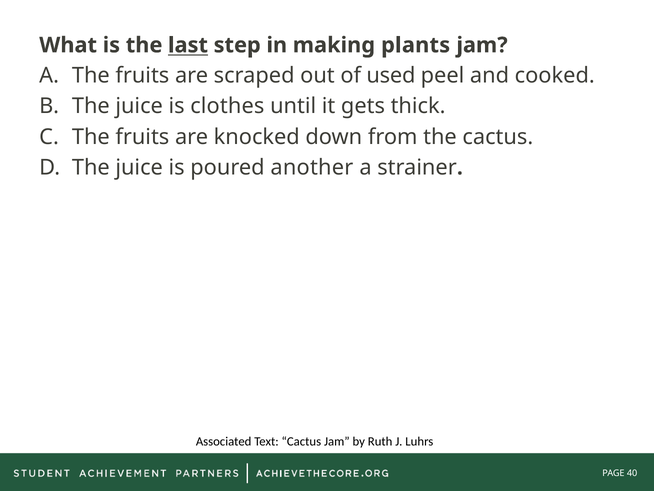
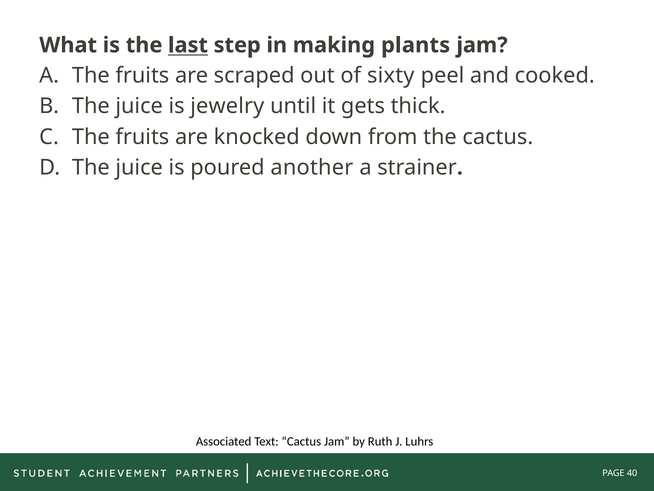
used: used -> sixty (391, 76)
clothes: clothes -> jewelry (227, 106)
